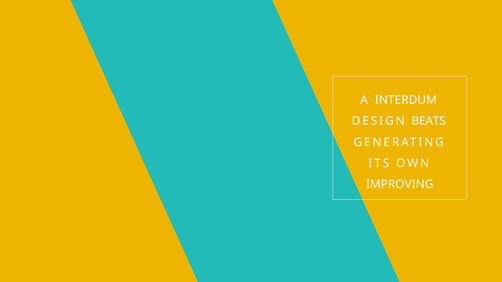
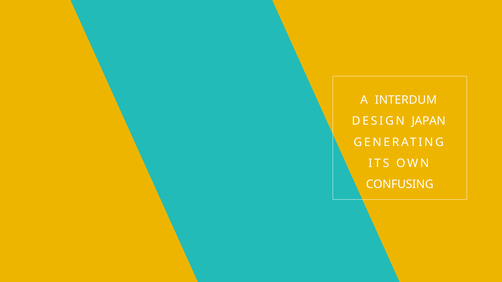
BEATS: BEATS -> JAPAN (429, 121)
IMPROVING: IMPROVING -> CONFUSING (400, 185)
